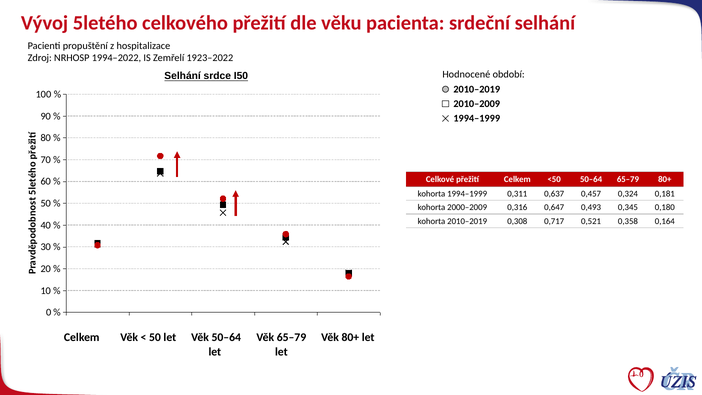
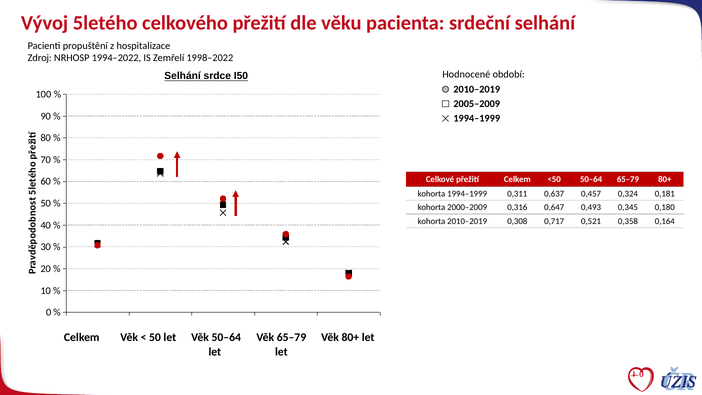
1923–2022: 1923–2022 -> 1998–2022 (210, 58)
2010–2009: 2010–2009 -> 2005–2009 (477, 104)
